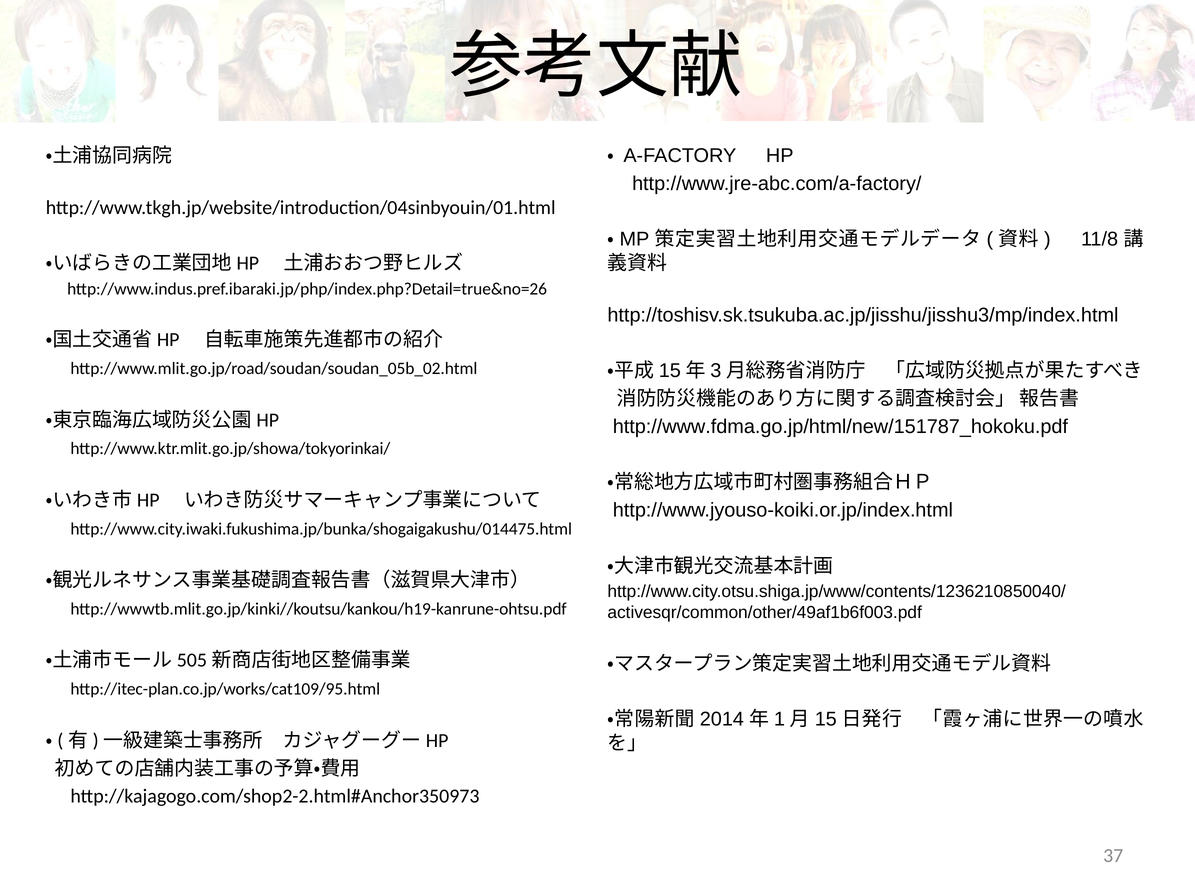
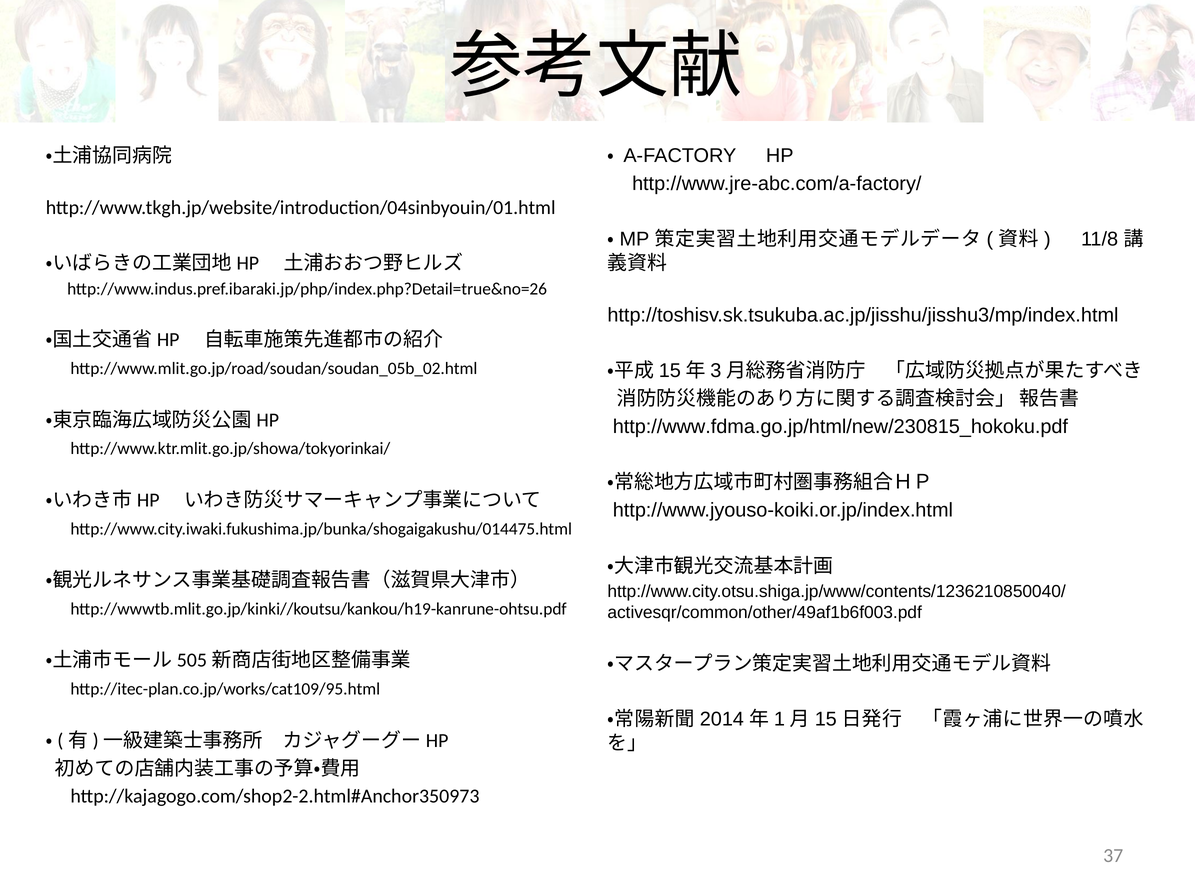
http://www.fdma.go.jp/html/new/151787_hokoku.pdf: http://www.fdma.go.jp/html/new/151787_hokoku.pdf -> http://www.fdma.go.jp/html/new/230815_hokoku.pdf (840, 427)
